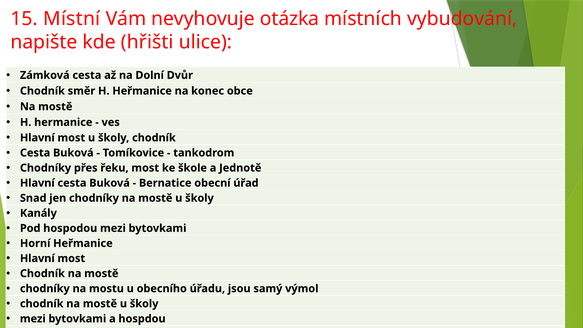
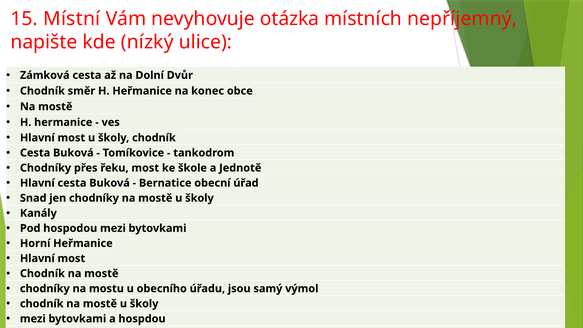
vybudování: vybudování -> nepříjemný (462, 19)
hřišti: hřišti -> nízký (147, 42)
